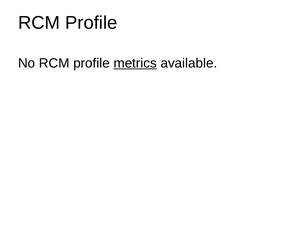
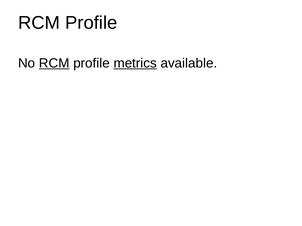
RCM underline: none -> present (54, 63)
